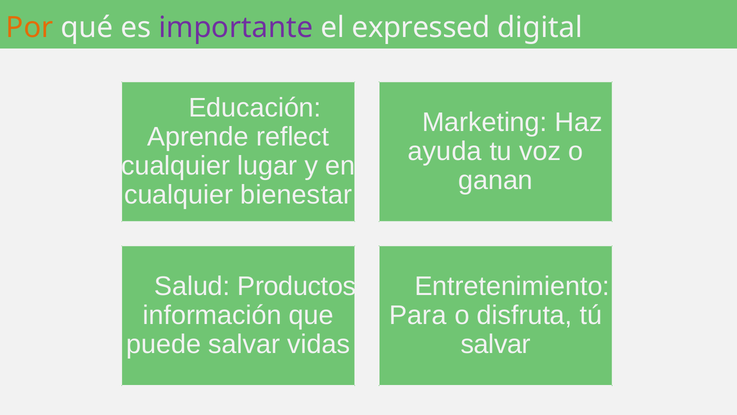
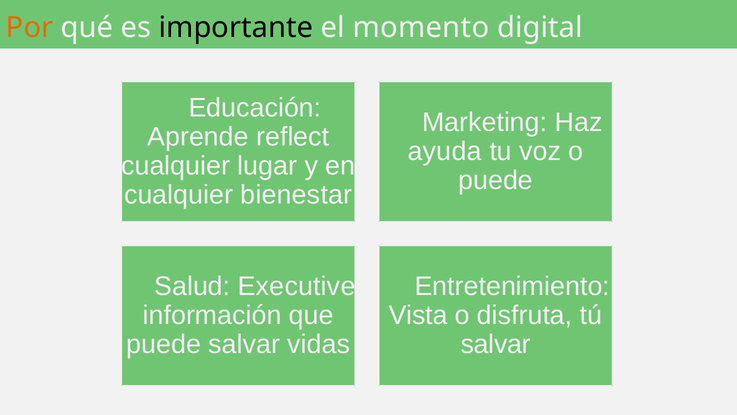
importante colour: purple -> black (236, 28)
expressed: expressed -> momento (421, 28)
ganan: ganan -> puede (496, 180)
Productos: Productos -> Executive (297, 286)
Para: Para -> Vista (418, 315)
